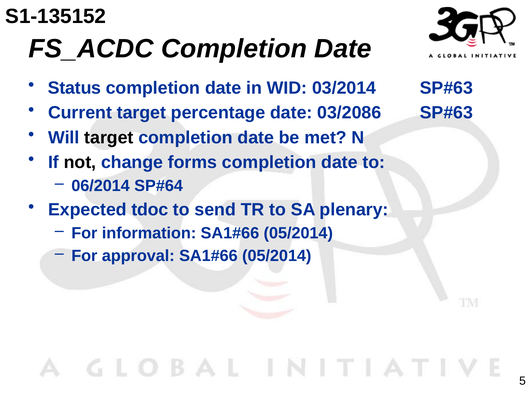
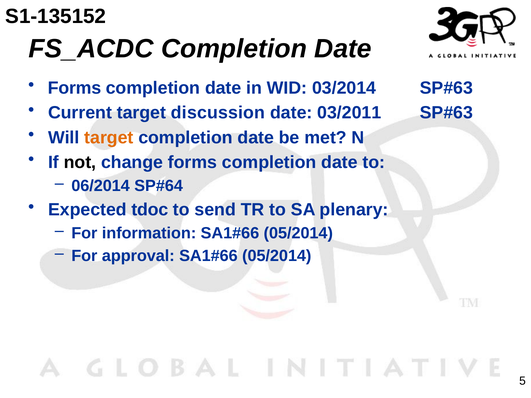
Status: Status -> Forms (75, 88)
percentage: percentage -> discussion (218, 113)
03/2086: 03/2086 -> 03/2011 (349, 113)
target colour: black -> orange (109, 138)
